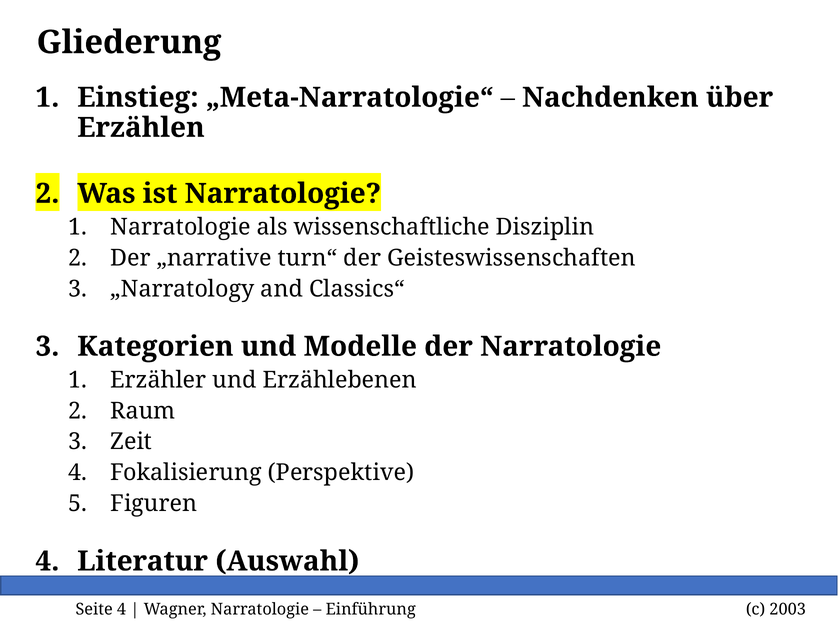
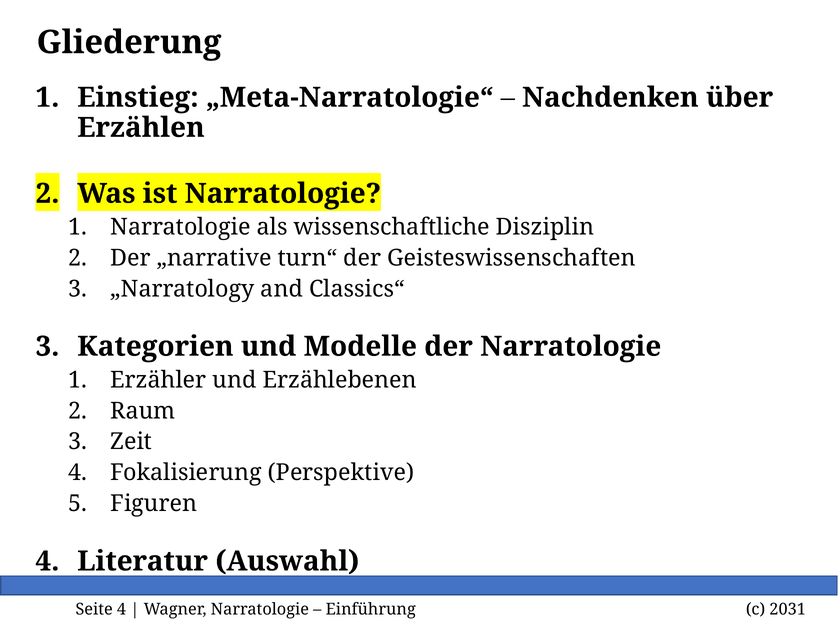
2003: 2003 -> 2031 (788, 610)
